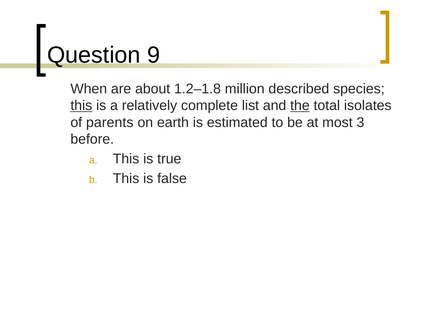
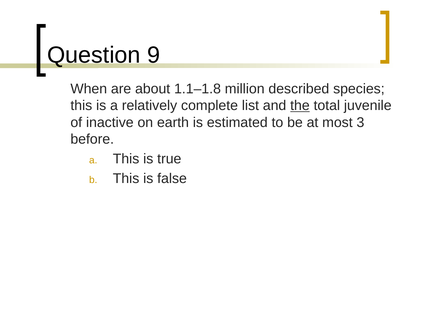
1.2–1.8: 1.2–1.8 -> 1.1–1.8 (198, 89)
this underline: present -> none (81, 106)
isolates: isolates -> juvenile (368, 106)
parents: parents -> inactive (110, 122)
